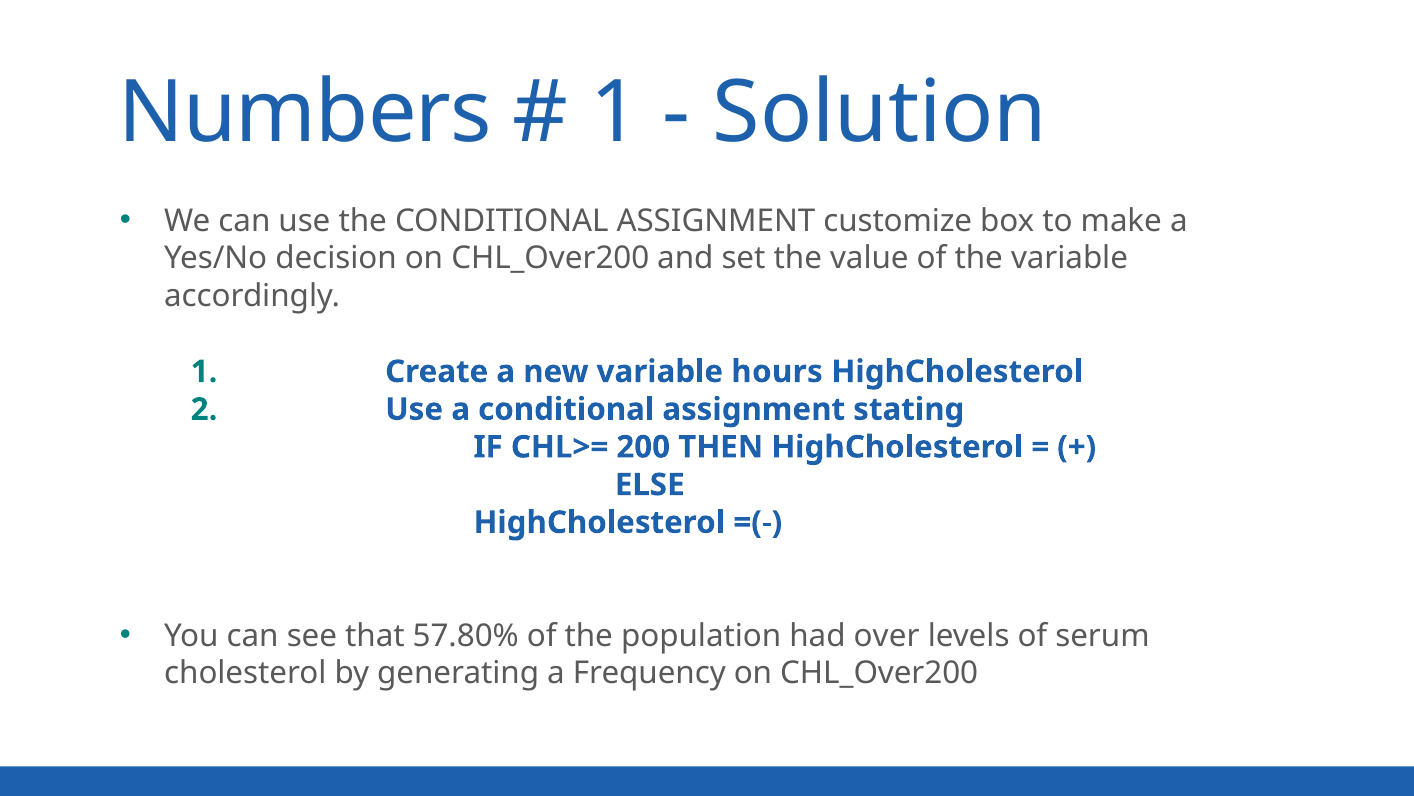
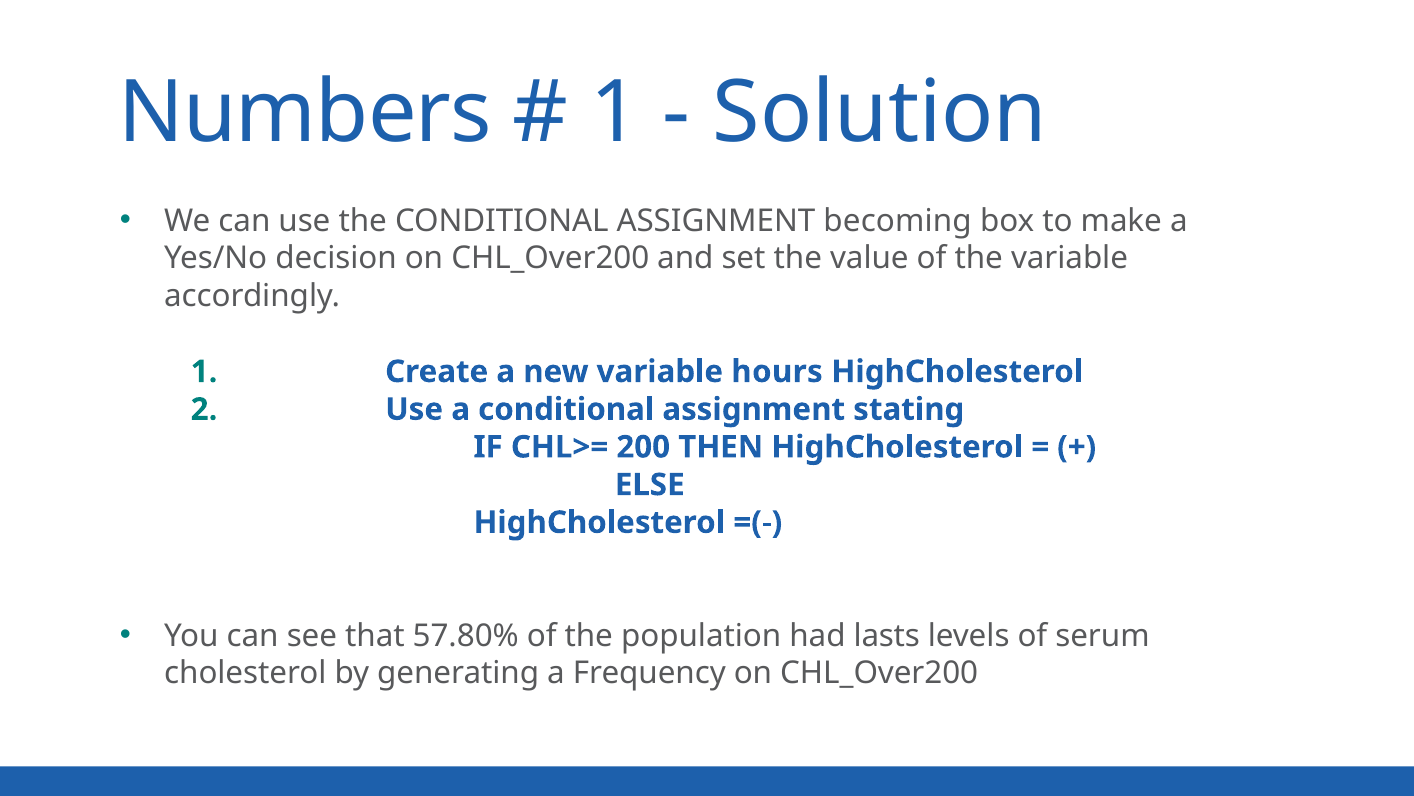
customize: customize -> becoming (898, 221)
over: over -> lasts (887, 635)
